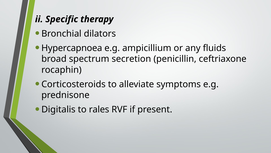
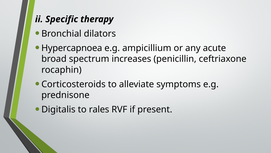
fluids: fluids -> acute (214, 48)
secretion: secretion -> increases (131, 59)
